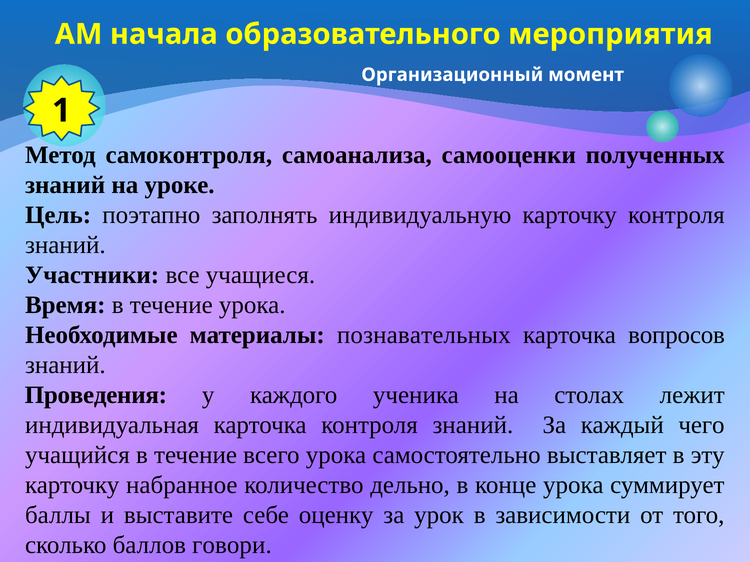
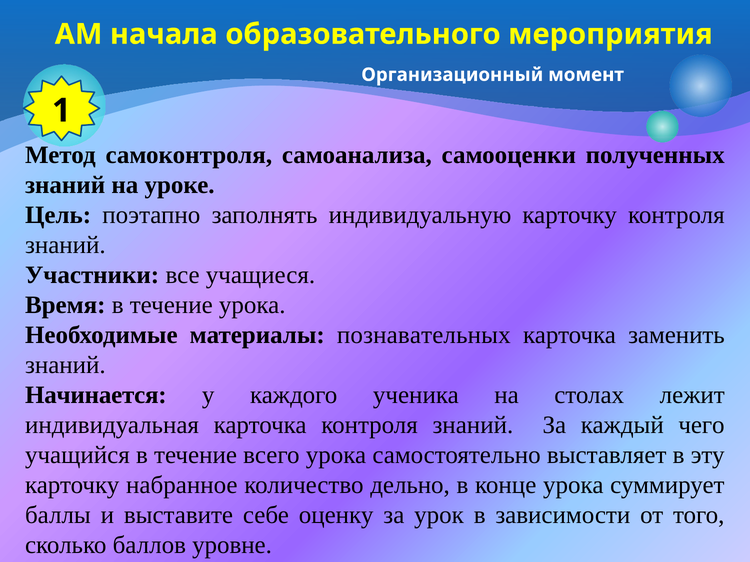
вопросов: вопросов -> заменить (676, 335)
Проведения: Проведения -> Начинается (96, 395)
говори: говори -> уровне (232, 545)
